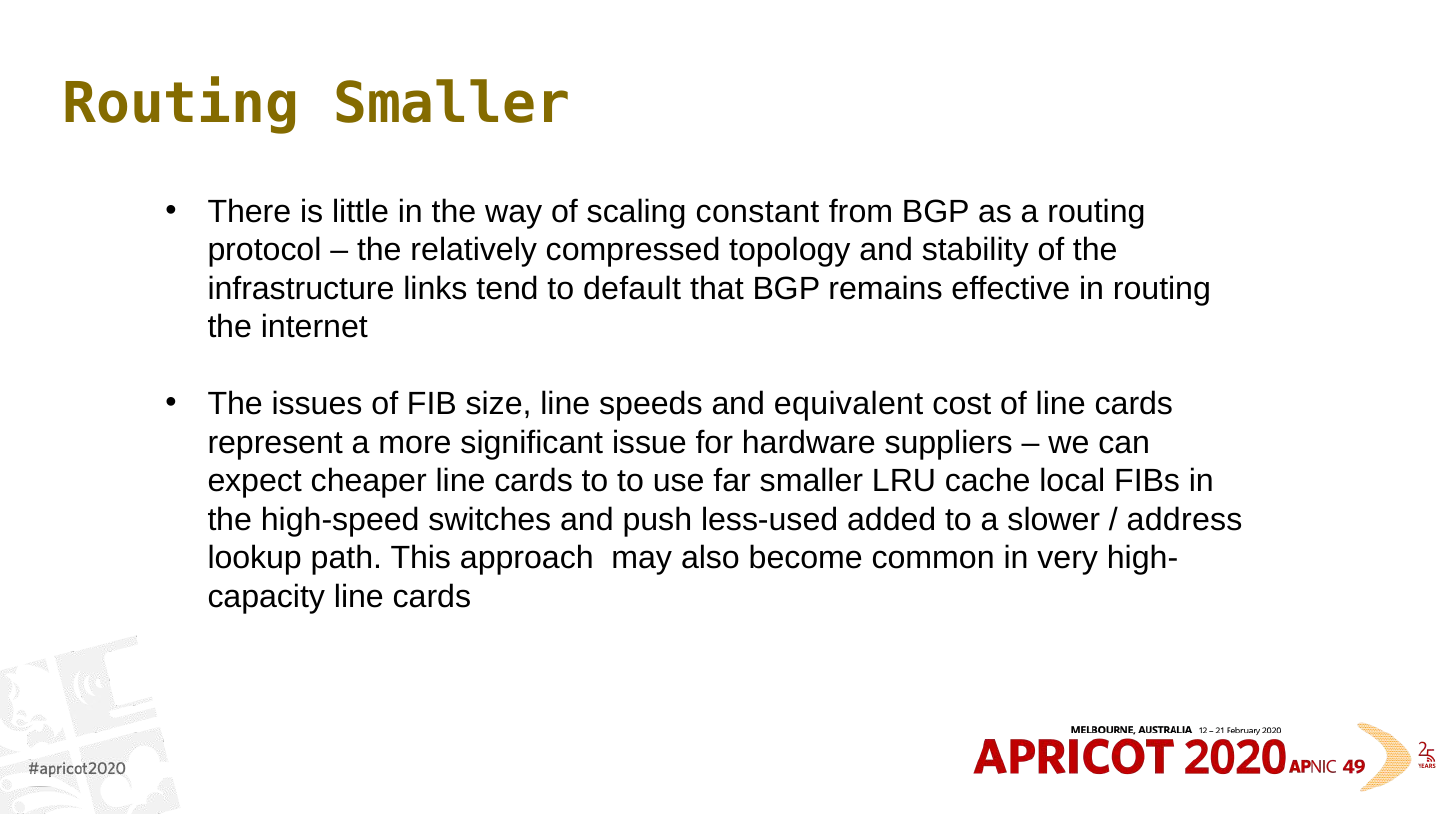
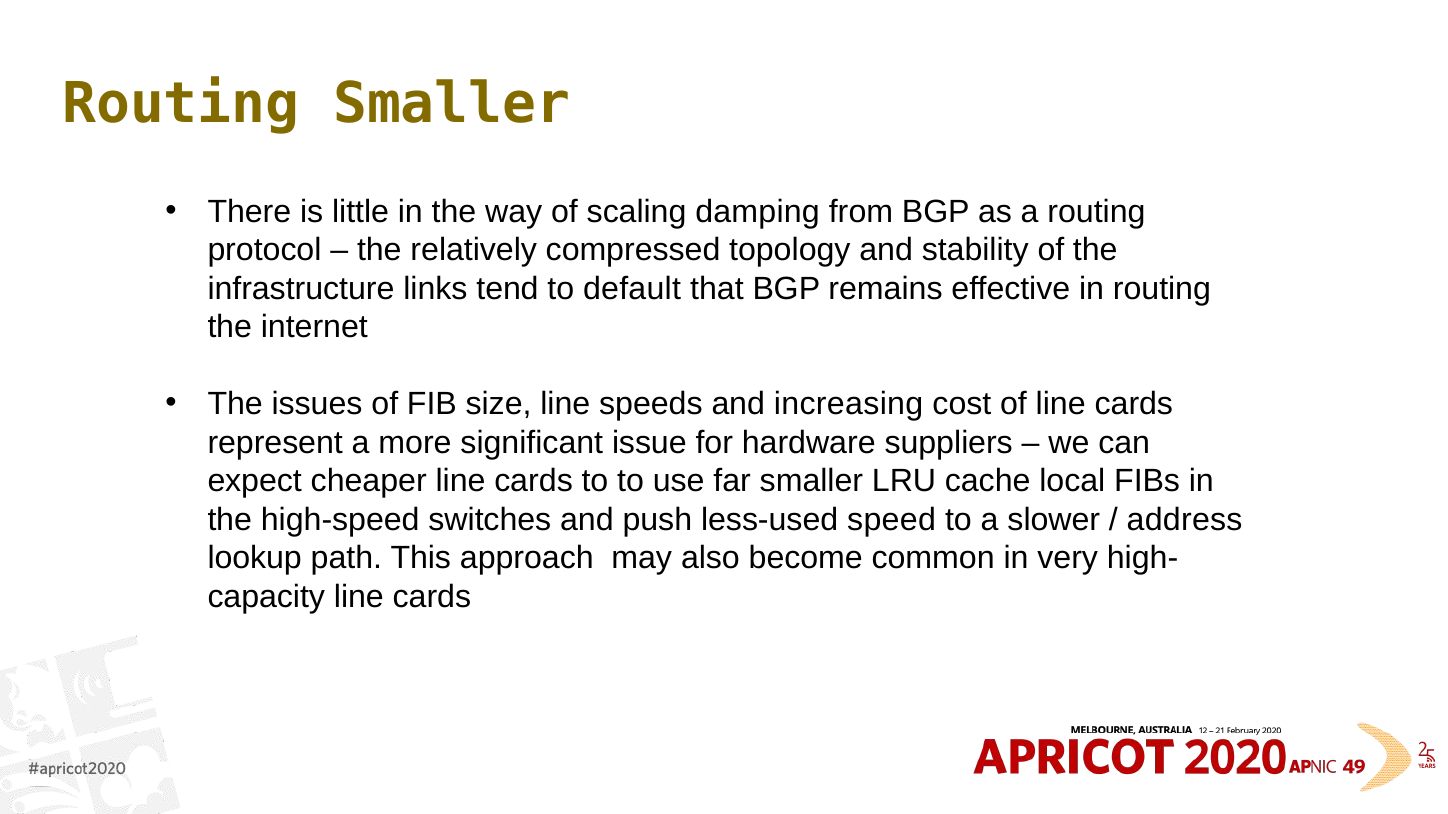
constant: constant -> damping (758, 212)
equivalent: equivalent -> increasing (849, 404)
added: added -> speed (892, 520)
